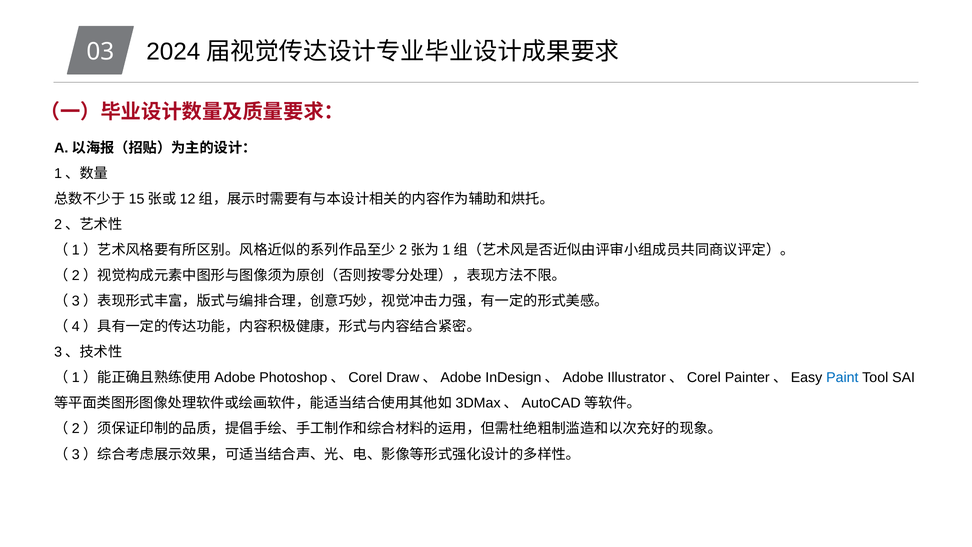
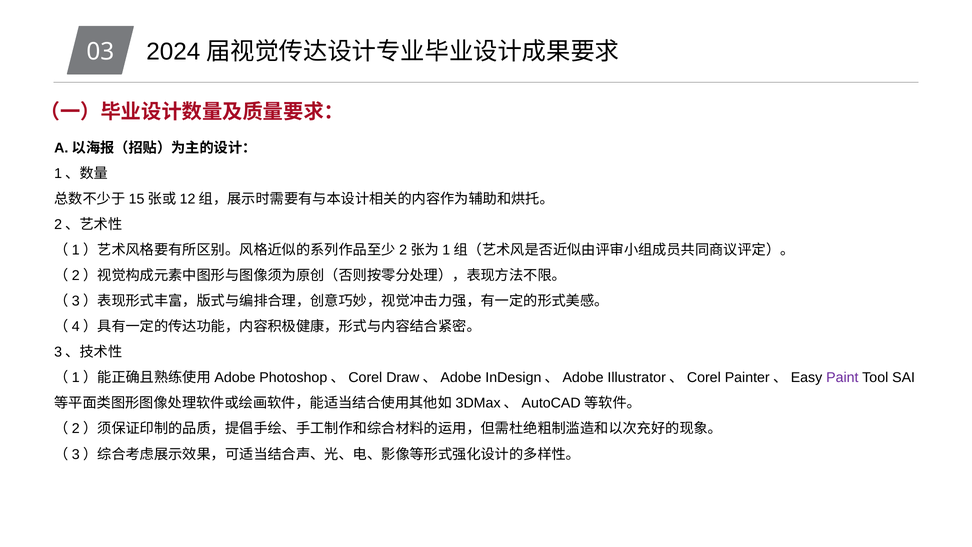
Paint colour: blue -> purple (842, 378)
